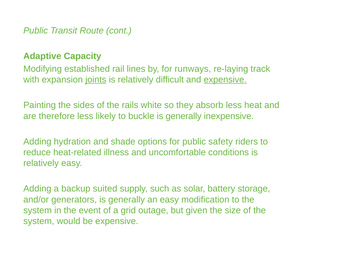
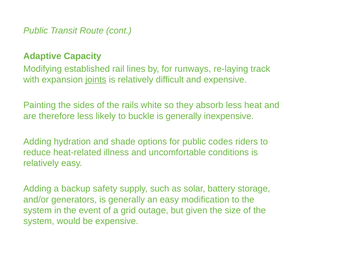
expensive underline: present -> none (225, 80)
safety: safety -> codes (221, 141)
suited: suited -> safety (105, 188)
